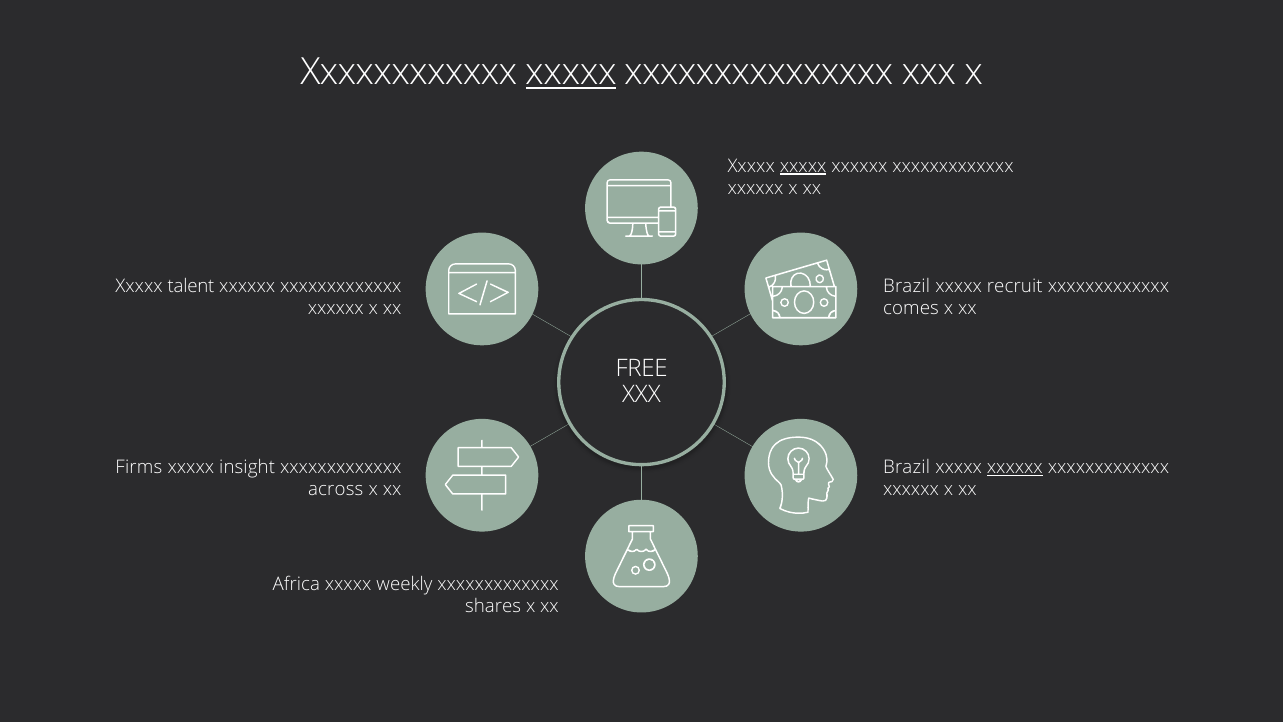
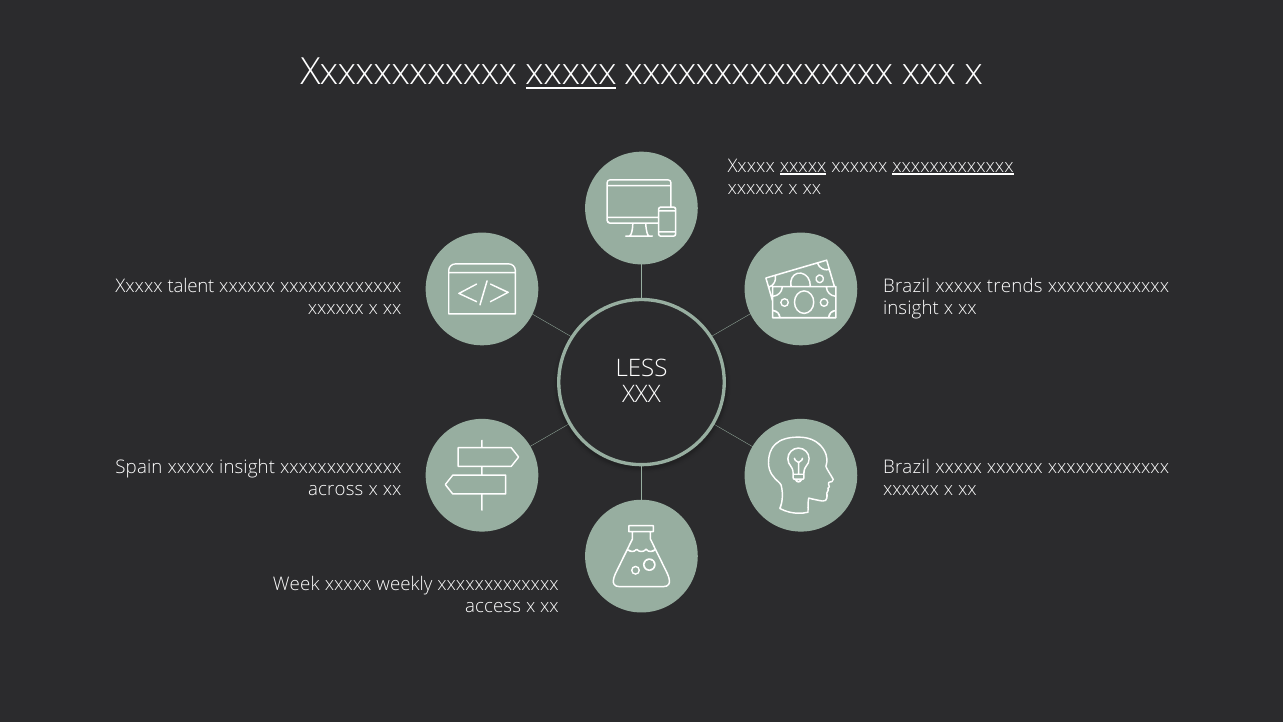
xxxxxxxxxxxxx underline: none -> present (953, 166)
recruit: recruit -> trends (1015, 286)
comes: comes -> insight (911, 308)
FREE: FREE -> LESS (642, 369)
Firms: Firms -> Spain (139, 467)
xxxxxx underline: present -> none (1015, 467)
Africa: Africa -> Week (296, 584)
shares: shares -> access (493, 606)
